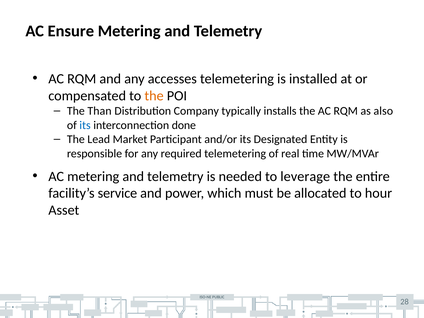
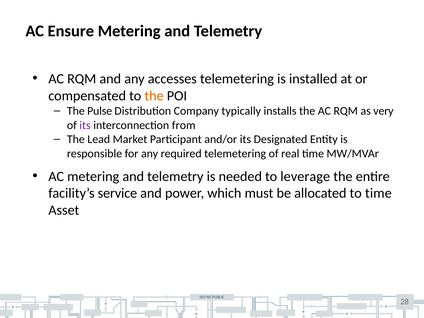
Than: Than -> Pulse (100, 111)
also: also -> very (383, 111)
its colour: blue -> purple (85, 125)
done: done -> from (184, 125)
to hour: hour -> time (378, 193)
